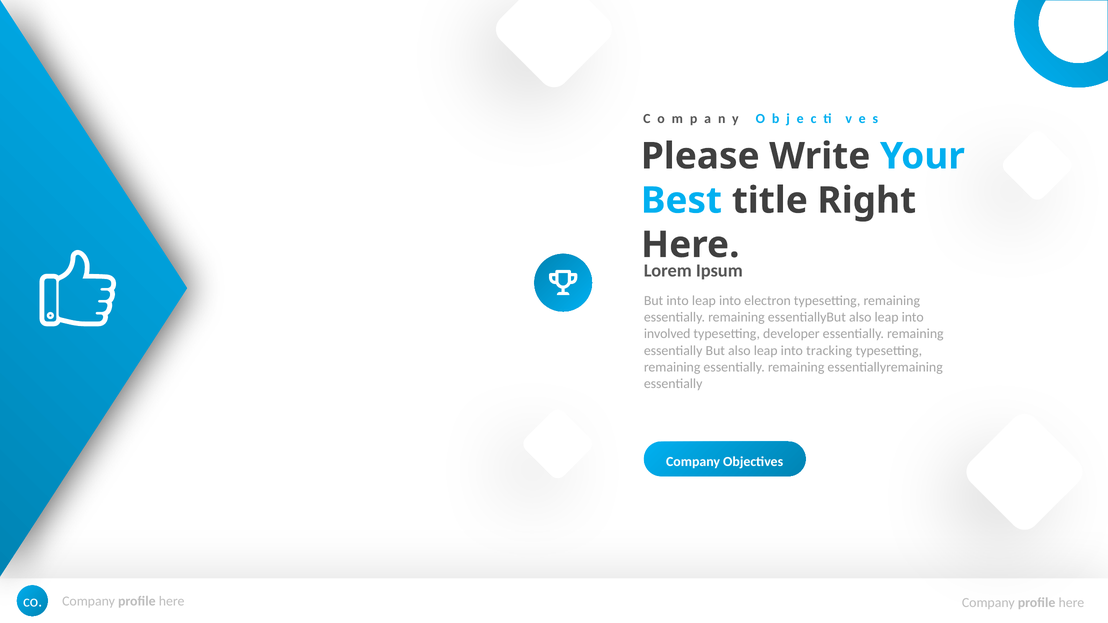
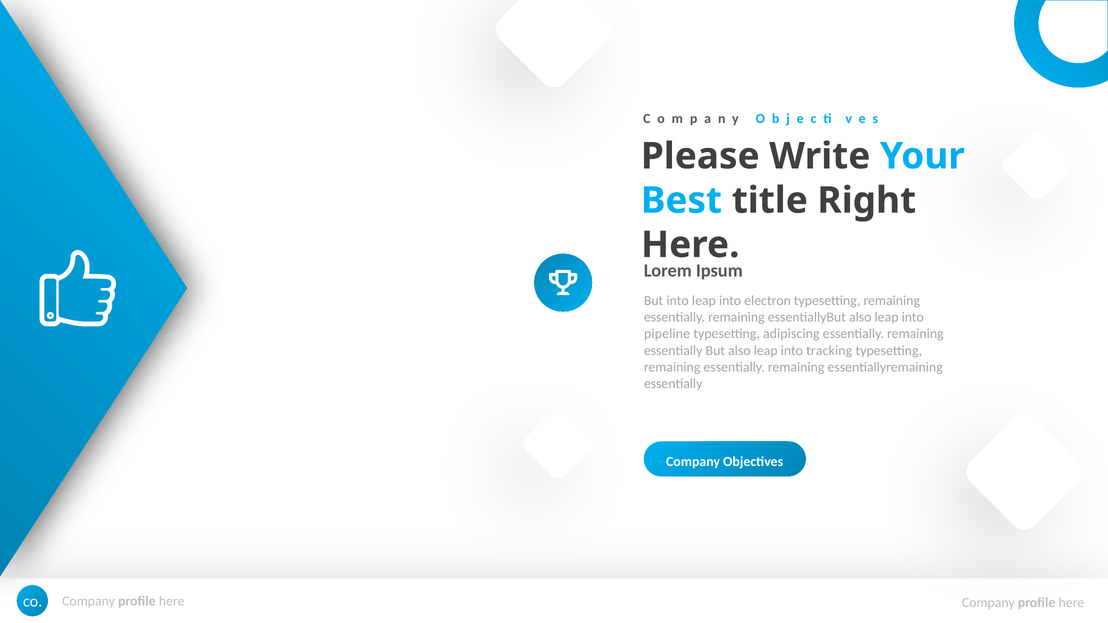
involved: involved -> pipeline (667, 334)
developer: developer -> adipiscing (791, 334)
